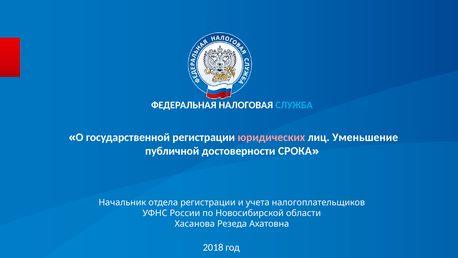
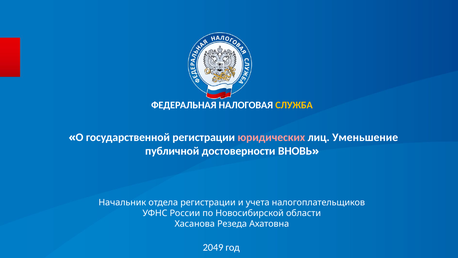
СЛУЖБА colour: light blue -> yellow (294, 105)
СРОКА: СРОКА -> ВНОВЬ (295, 151)
2018: 2018 -> 2049 (213, 247)
